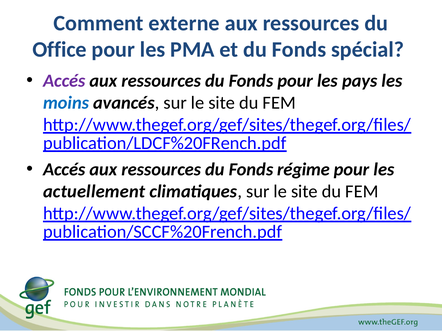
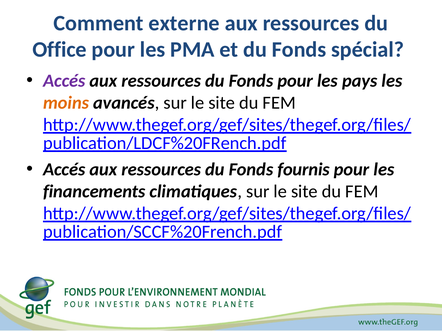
moins colour: blue -> orange (66, 103)
régime: régime -> fournis (304, 170)
actuellement: actuellement -> financements (94, 192)
